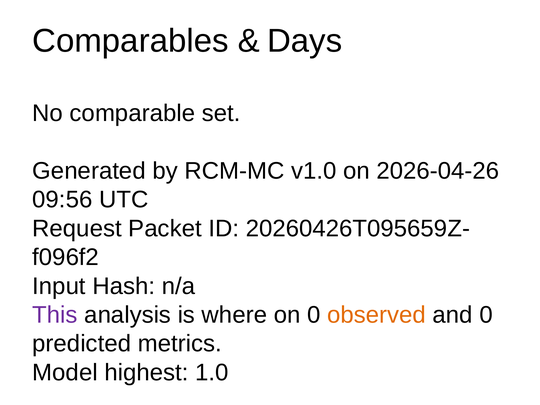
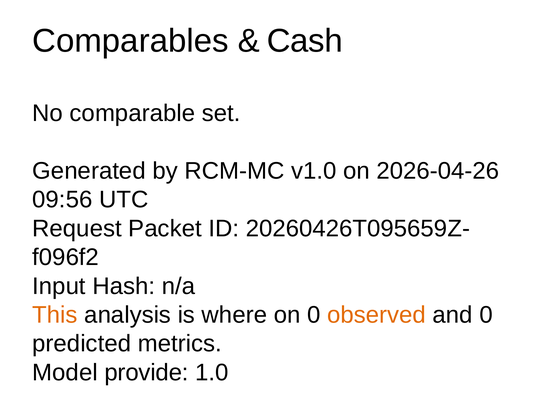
Days: Days -> Cash (305, 41)
This colour: purple -> orange (55, 315)
highest: highest -> provide (146, 373)
